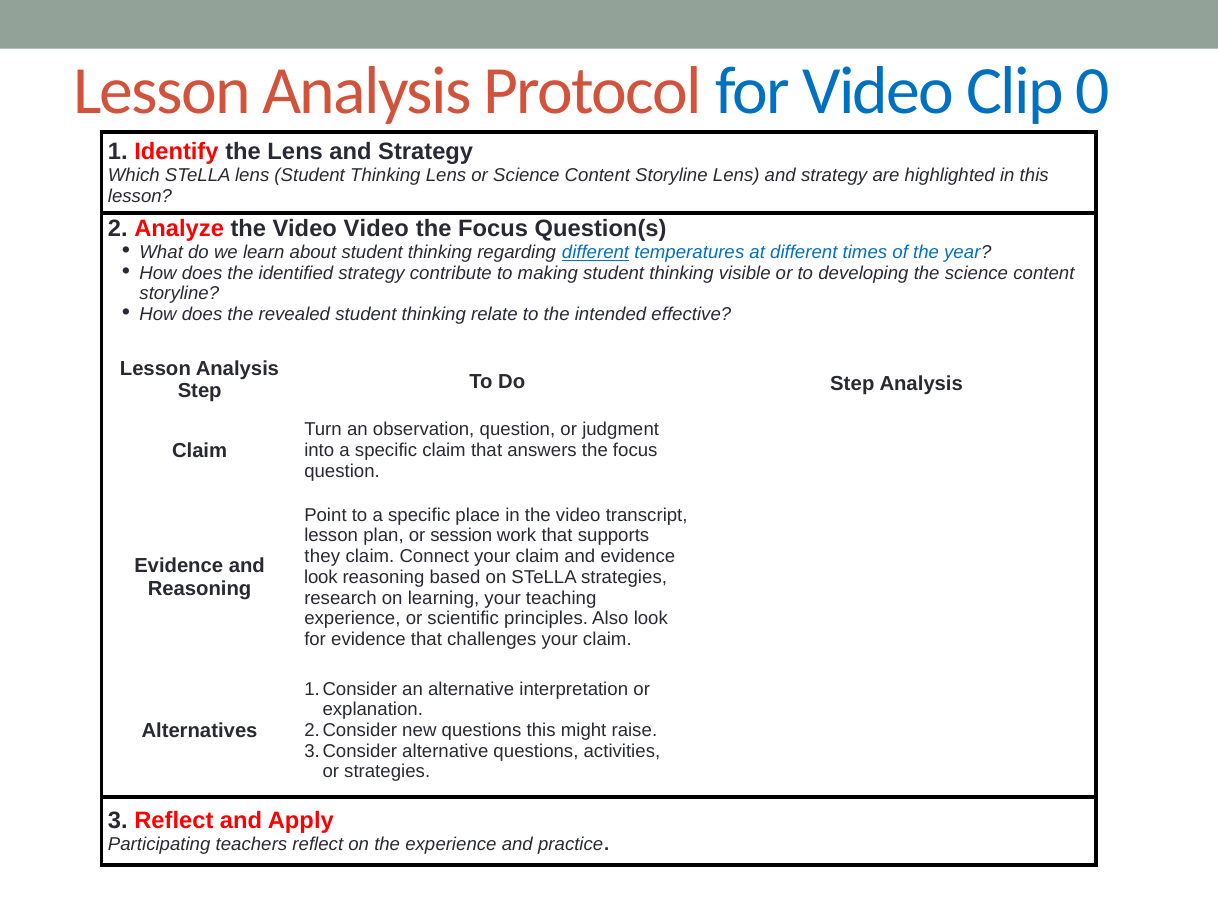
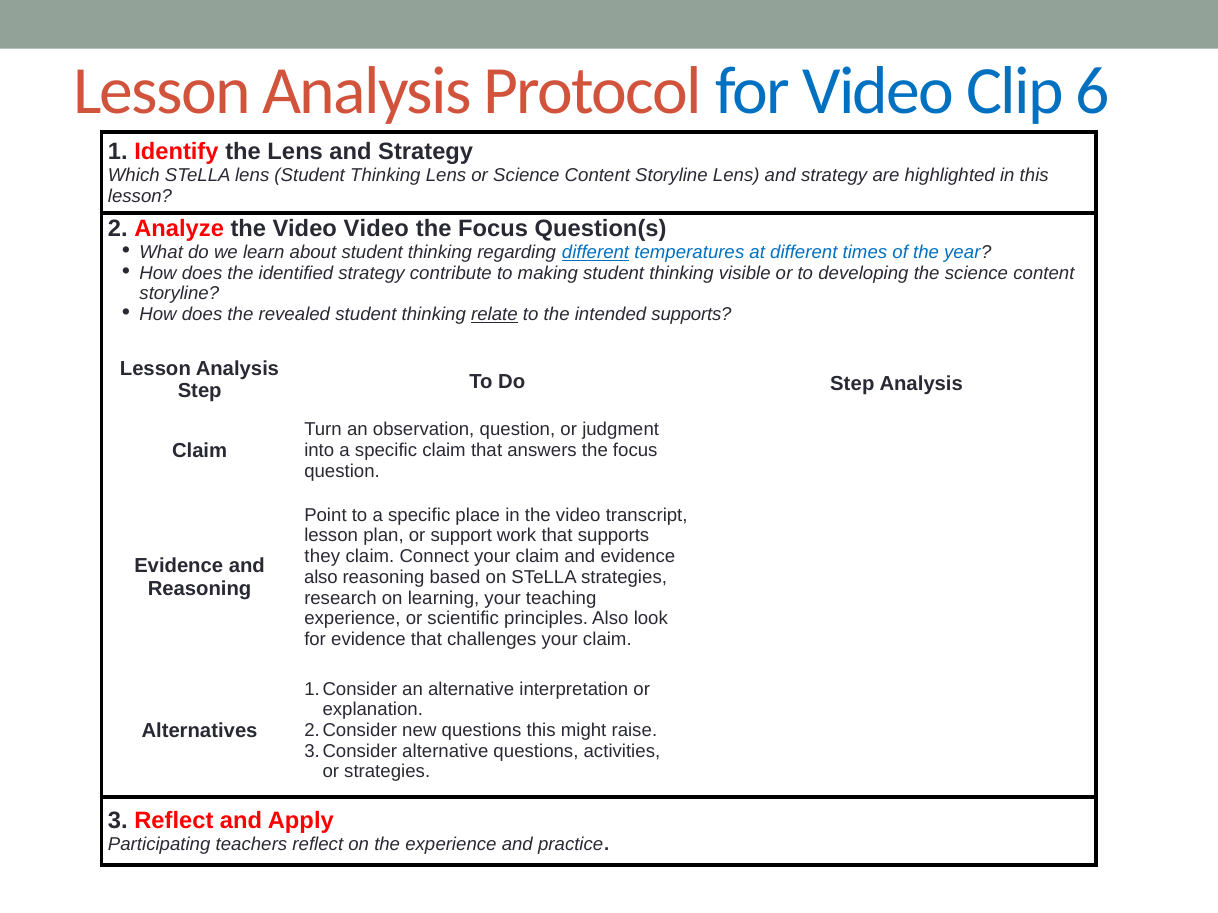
0: 0 -> 6 (1093, 91)
relate underline: none -> present (494, 315)
intended effective: effective -> supports (691, 315)
session: session -> support (461, 536)
look: look -> also (321, 578)
